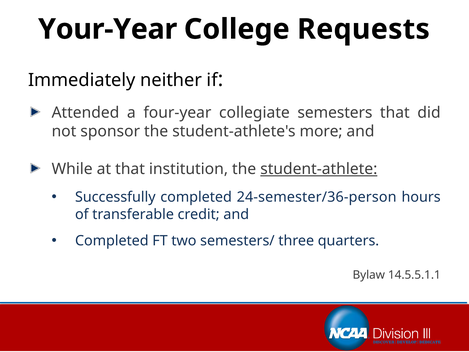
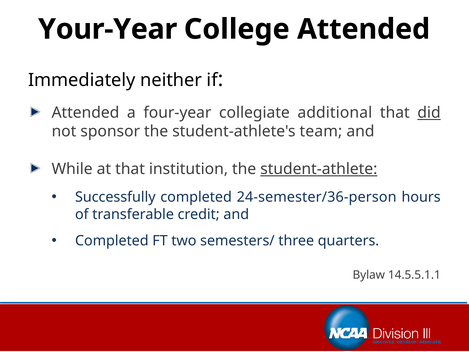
College Requests: Requests -> Attended (364, 29)
semesters: semesters -> additional (335, 113)
did underline: none -> present (429, 113)
more: more -> team (321, 131)
